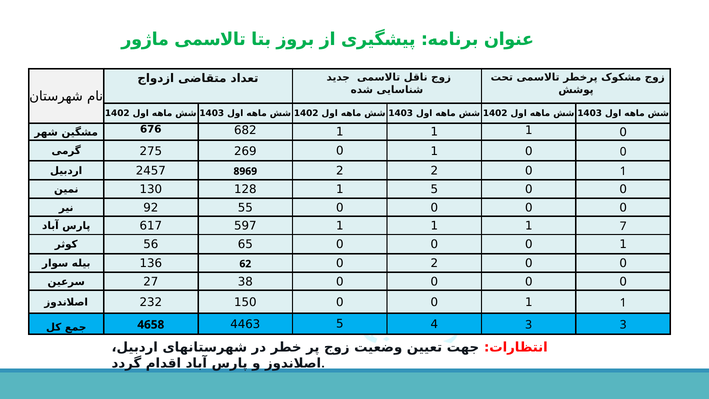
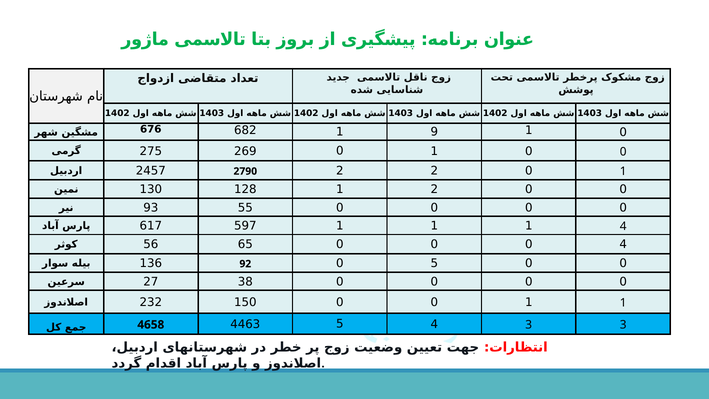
682 1 1: 1 -> 9 (434, 132)
8969: 8969 -> 2790 (245, 171)
1 5: 5 -> 2 (434, 190)
92: 92 -> 93 (151, 208)
1 7: 7 -> 4 (623, 226)
0 0 0 1: 1 -> 4 (623, 244)
62: 62 -> 92 (245, 264)
0 2: 2 -> 5 (434, 263)
